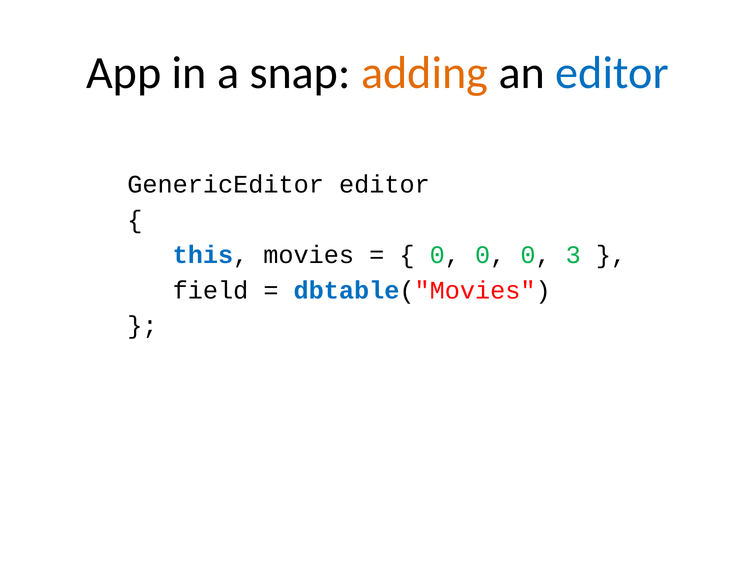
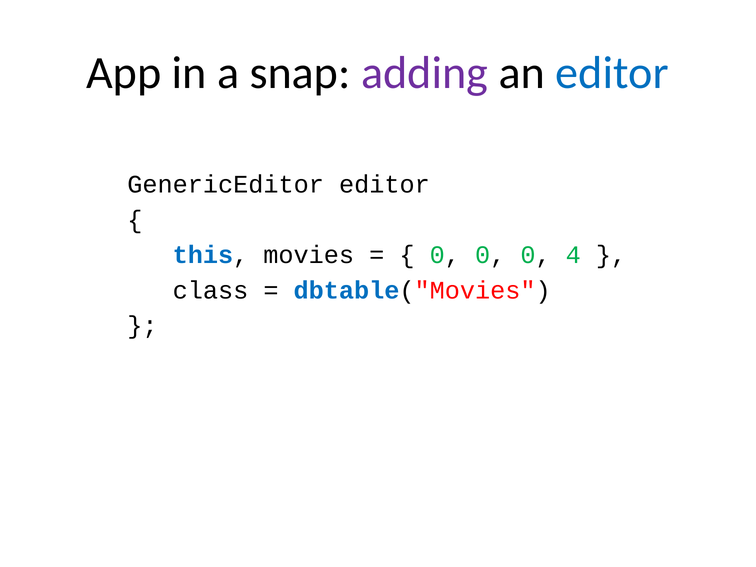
adding colour: orange -> purple (425, 73)
3: 3 -> 4 (573, 255)
field: field -> class (210, 290)
